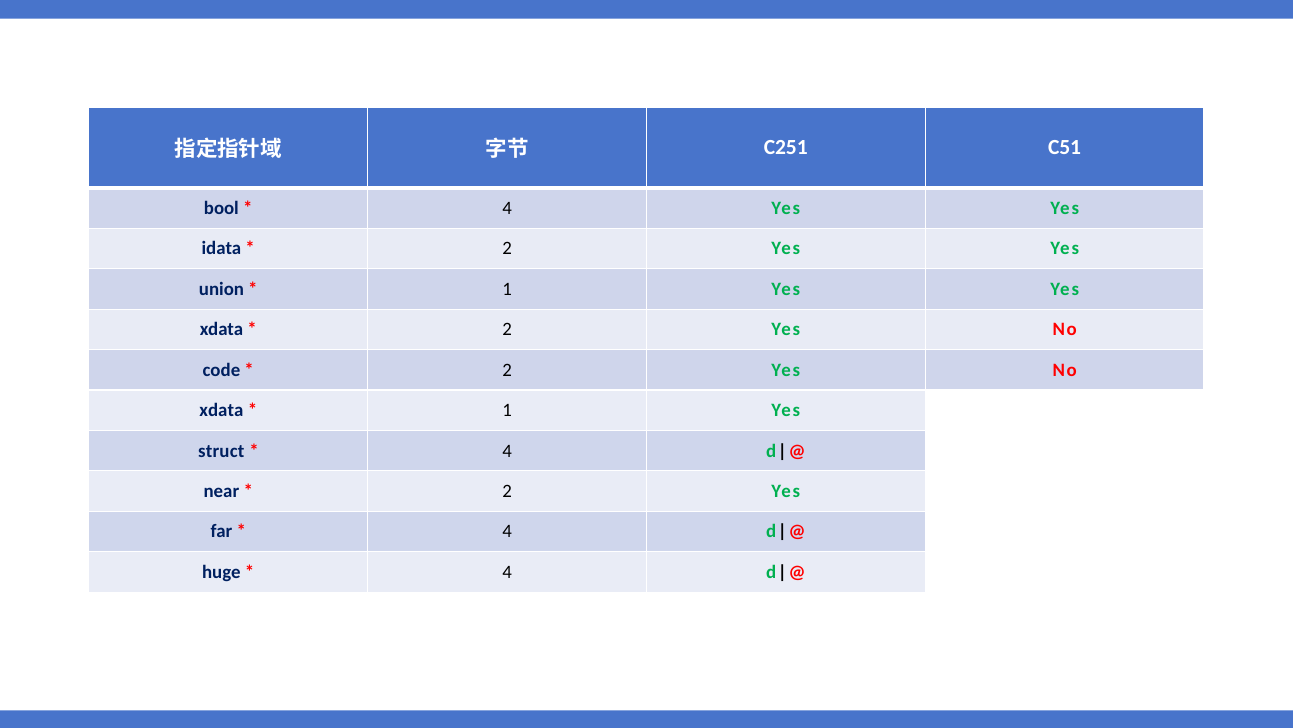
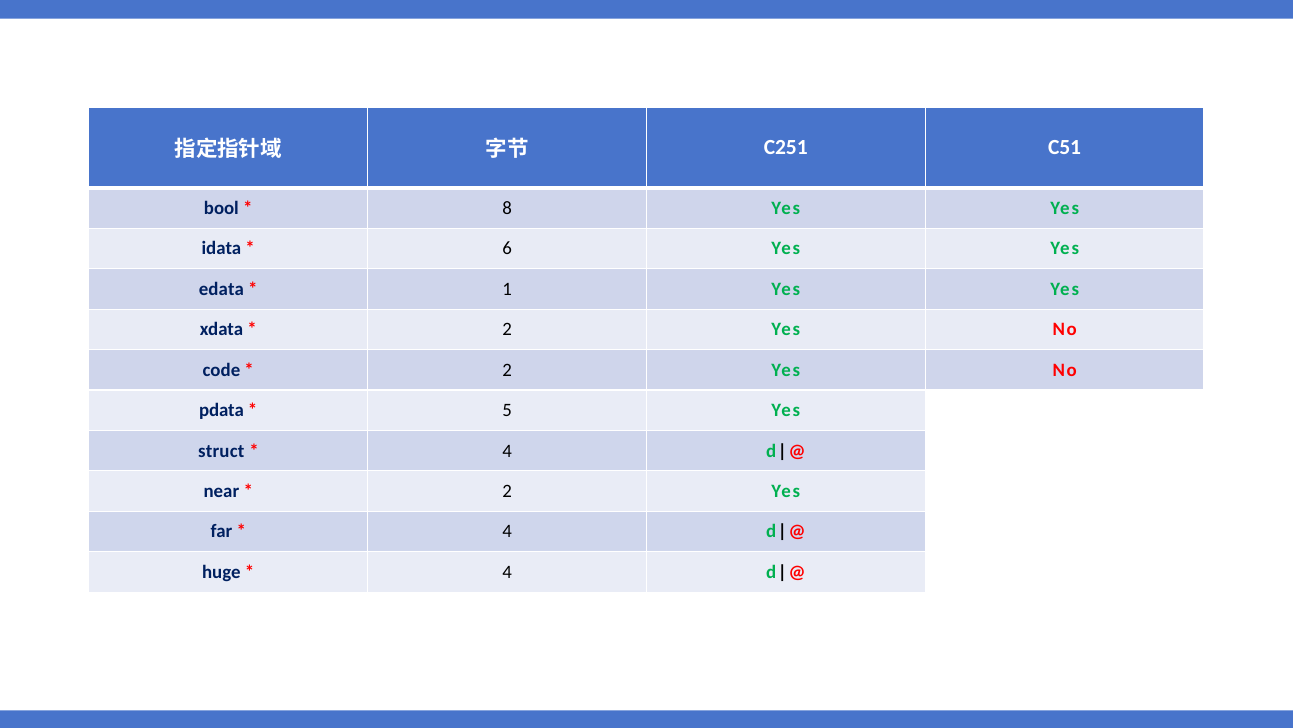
4: 4 -> 8 (507, 208)
2: 2 -> 6 (507, 249)
union: union -> edata (221, 289)
xdata: xdata -> pdata (222, 410)
1: 1 -> 5 (507, 410)
